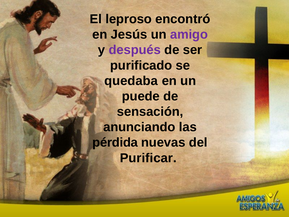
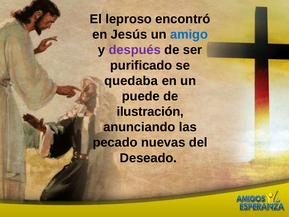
amigo colour: purple -> blue (189, 34)
sensación: sensación -> ilustración (150, 112)
pérdida: pérdida -> pecado (115, 142)
Purificar: Purificar -> Deseado (148, 158)
